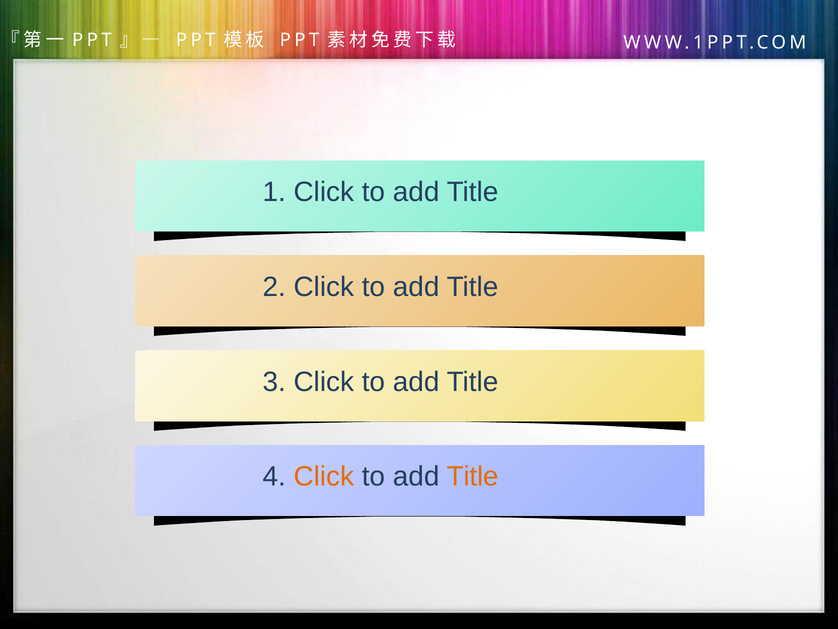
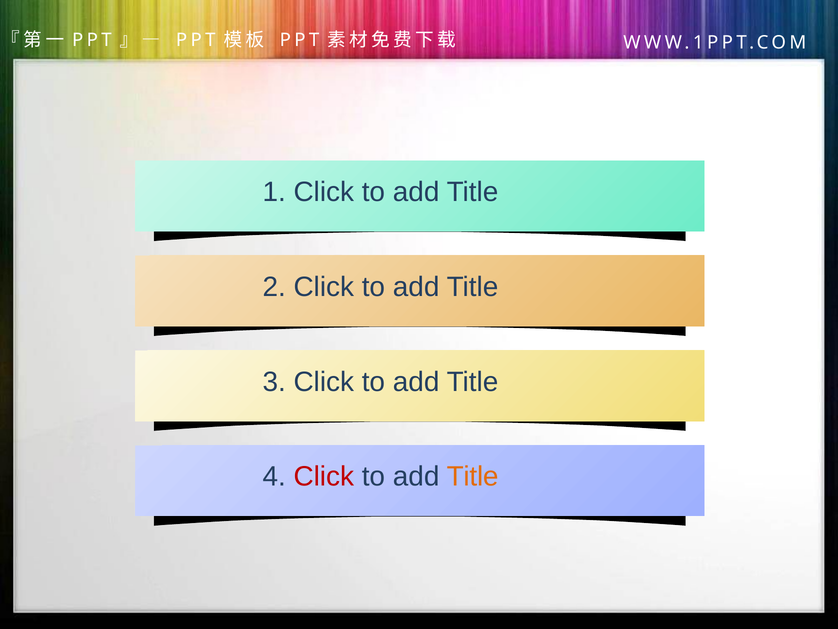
Click colour: orange -> red (324, 476)
